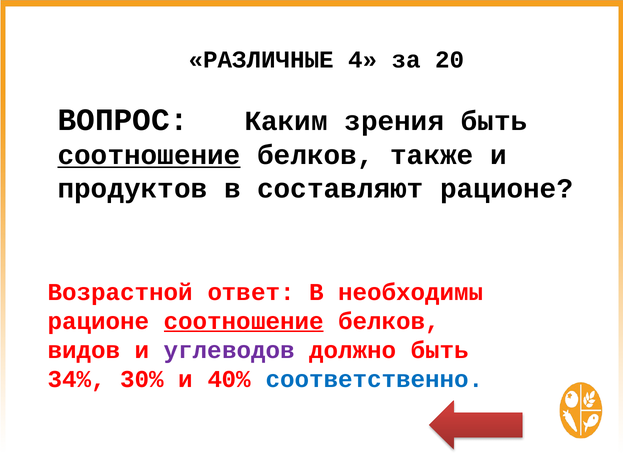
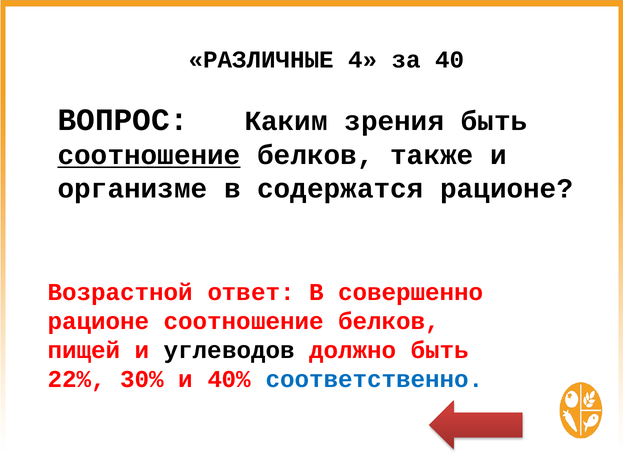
20: 20 -> 40 (450, 60)
продуктов: продуктов -> организме (133, 189)
составляют: составляют -> содержатся (340, 189)
необходимы: необходимы -> совершенно (411, 292)
соотношение underline: present -> none (244, 321)
видов: видов -> пищей (84, 350)
углеводов colour: purple -> black (229, 350)
34%: 34% -> 22% (77, 379)
